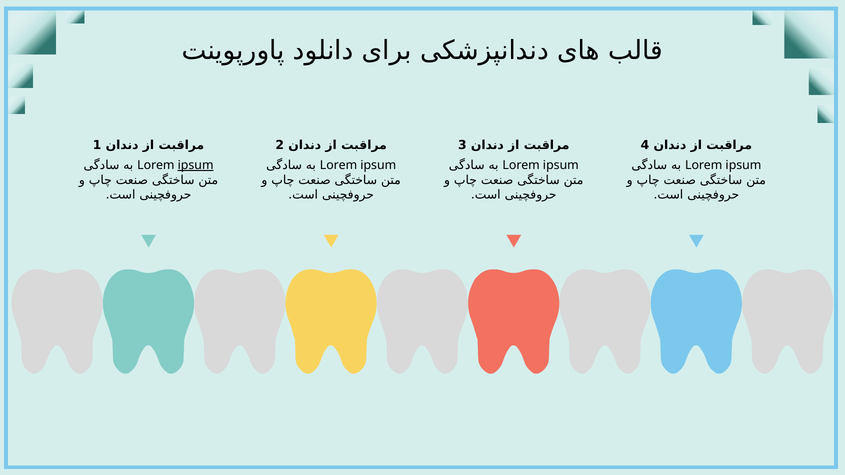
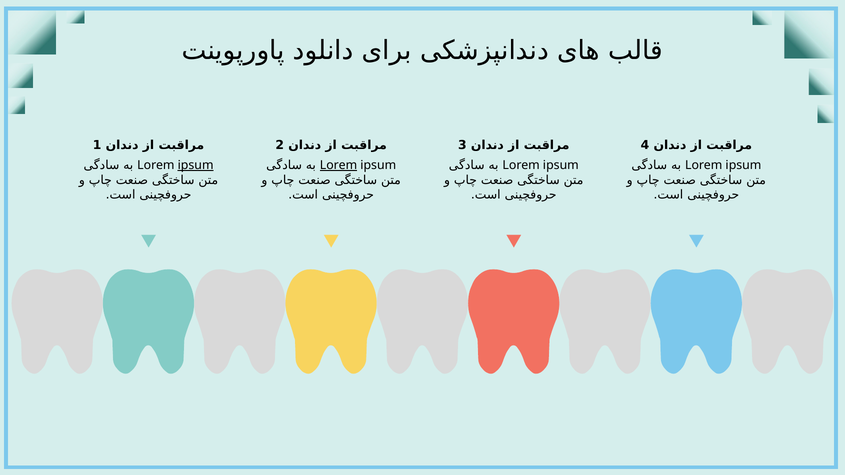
Lorem underline: none -> present (338, 165)
